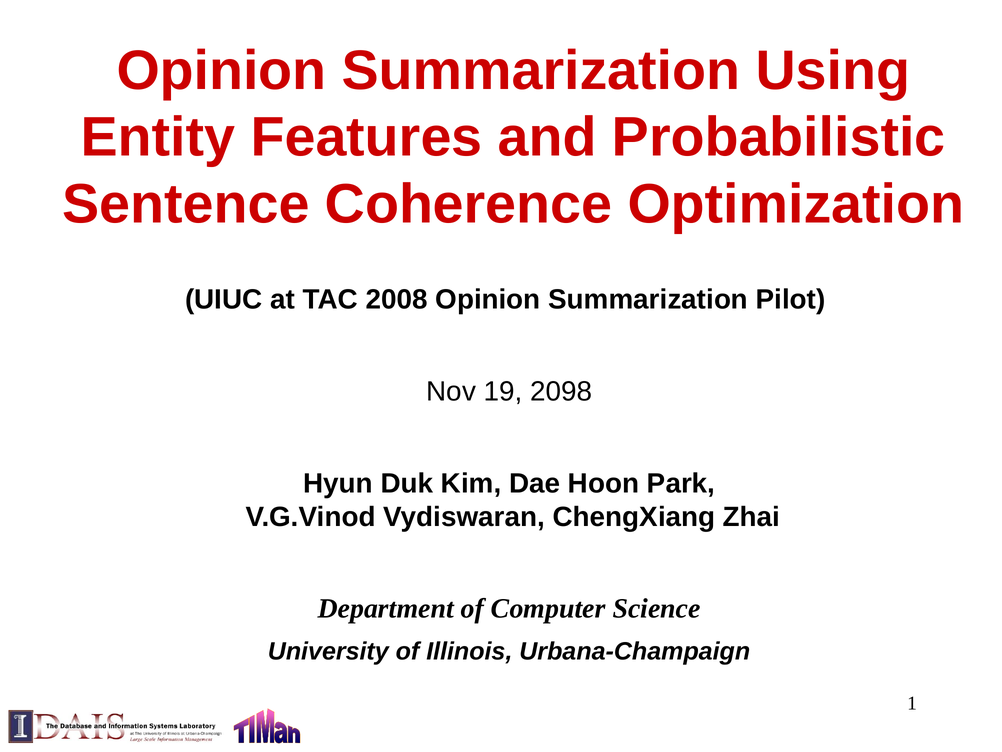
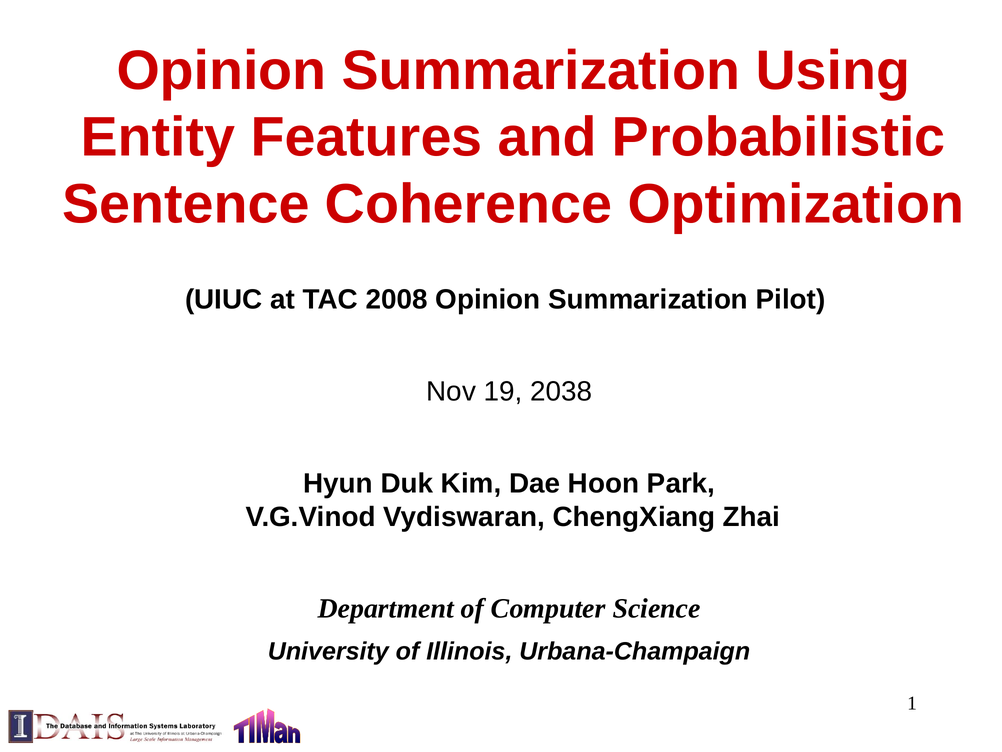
2098: 2098 -> 2038 (561, 391)
